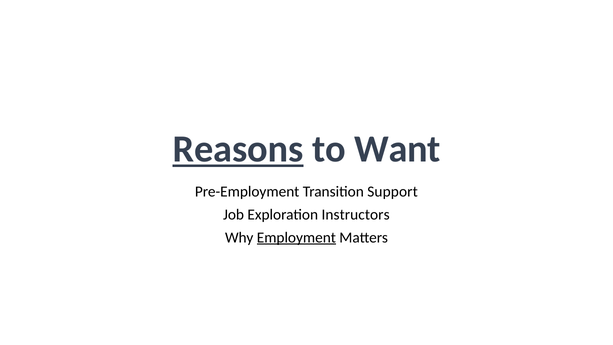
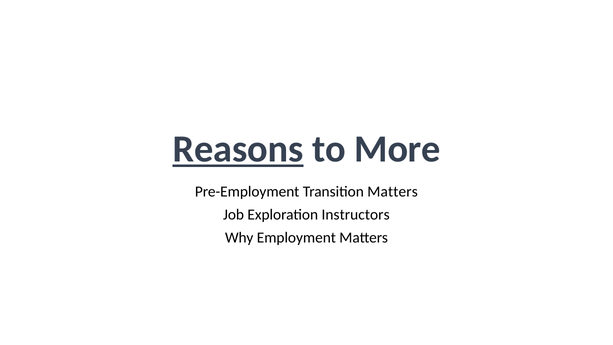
Want: Want -> More (397, 149)
Transition Support: Support -> Matters (393, 192)
Employment underline: present -> none (296, 237)
